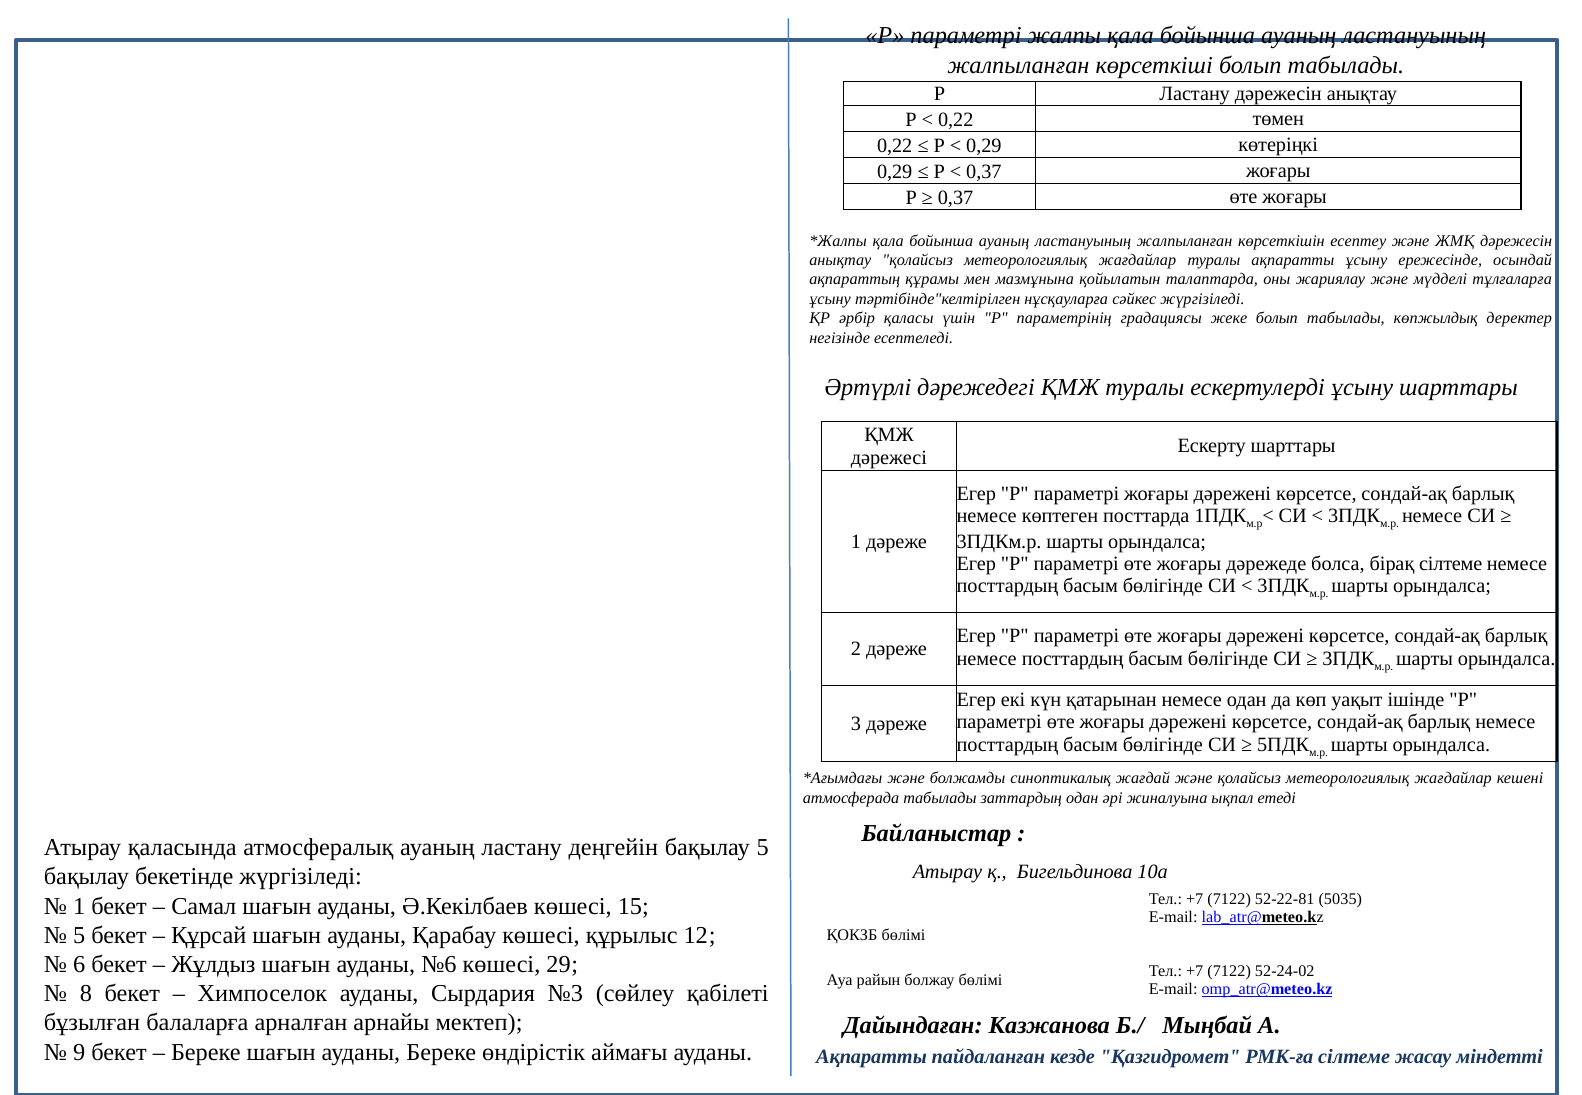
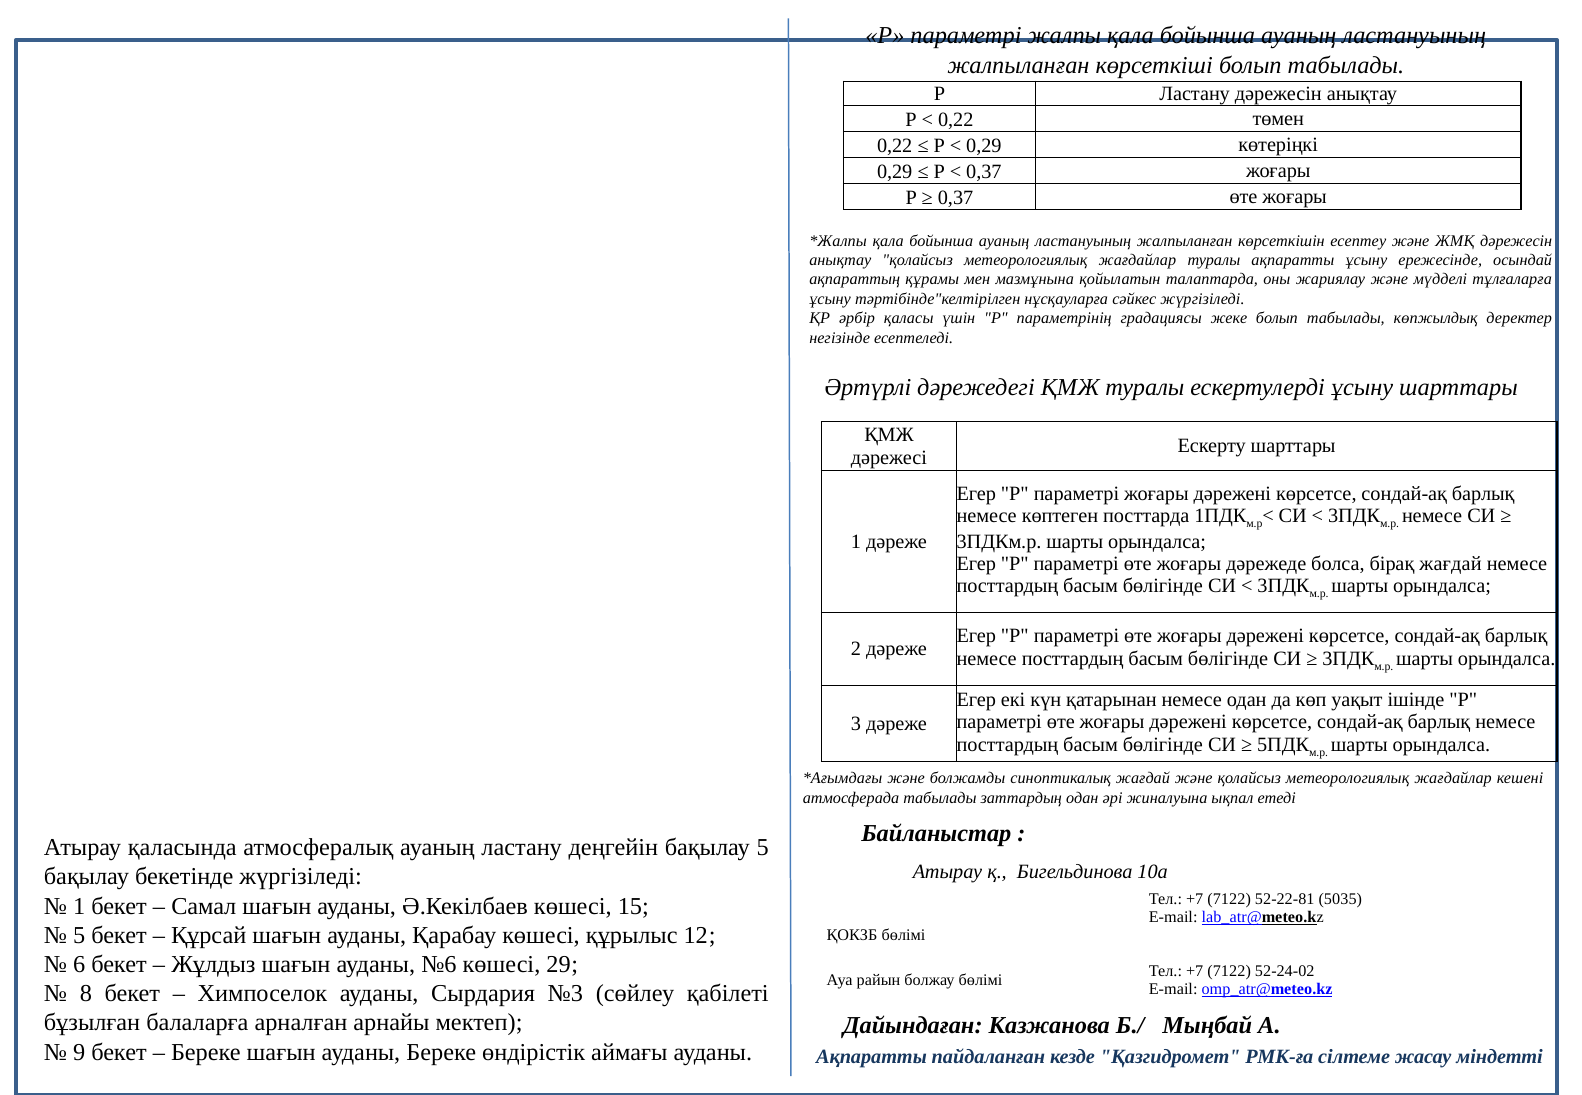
бірақ сілтеме: сілтеме -> жағдай (1451, 564)
